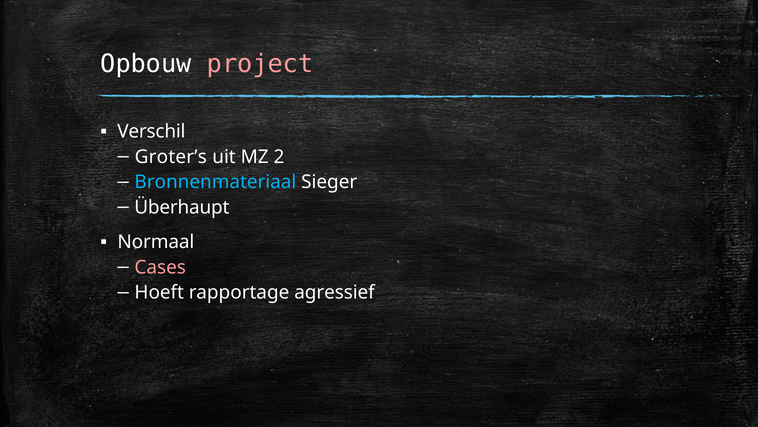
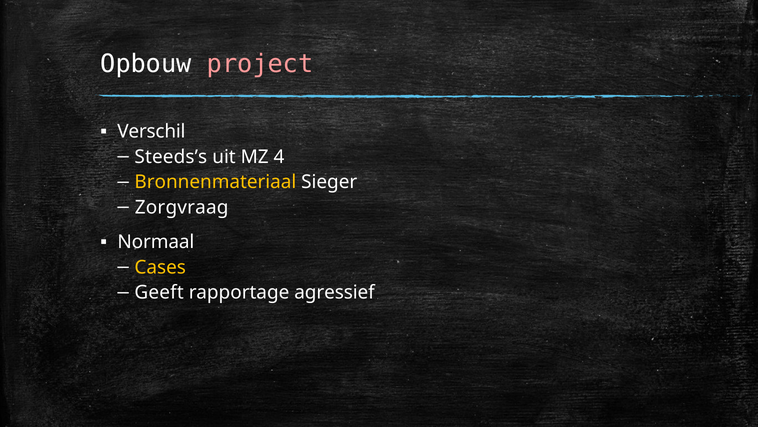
Groter’s: Groter’s -> Steeds’s (171, 157)
2: 2 -> 4 (279, 157)
Bronnenmateriaal colour: light blue -> yellow (215, 182)
Überhaupt: Überhaupt -> Zorgvraag (182, 207)
Cases colour: pink -> yellow (160, 267)
Hoeft: Hoeft -> Geeft (159, 292)
